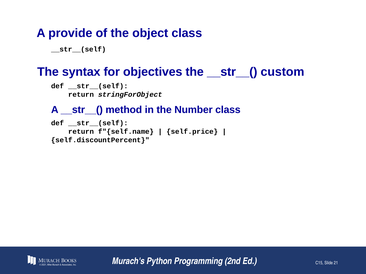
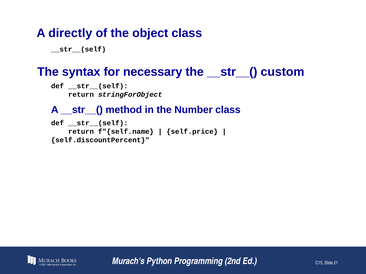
provide: provide -> directly (70, 33)
objectives: objectives -> necessary (153, 72)
